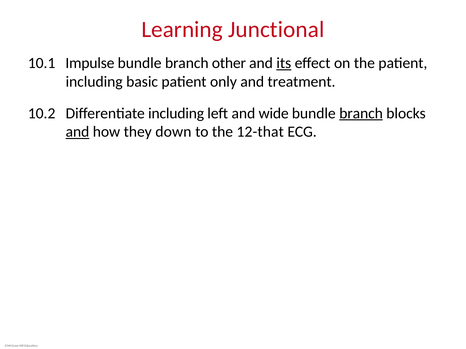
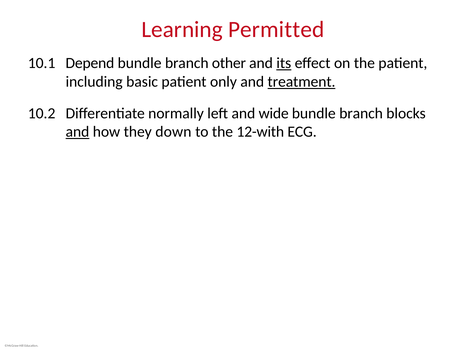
Junctional: Junctional -> Permitted (276, 30)
Impulse: Impulse -> Depend (90, 63)
treatment underline: none -> present (302, 82)
Differentiate including: including -> normally (176, 113)
branch underline: present -> none (361, 113)
12-that: 12-that -> 12-with (260, 132)
